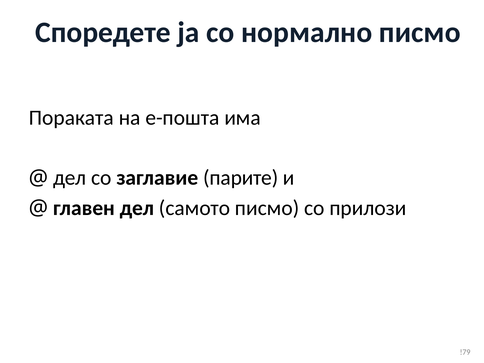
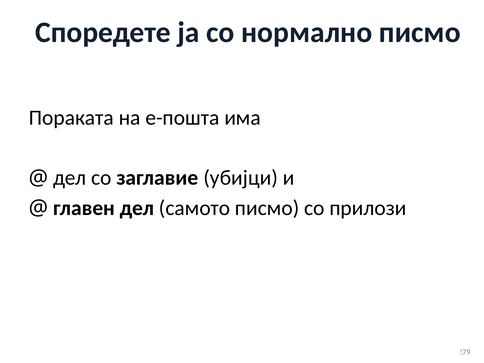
парите: парите -> убијци (241, 178)
